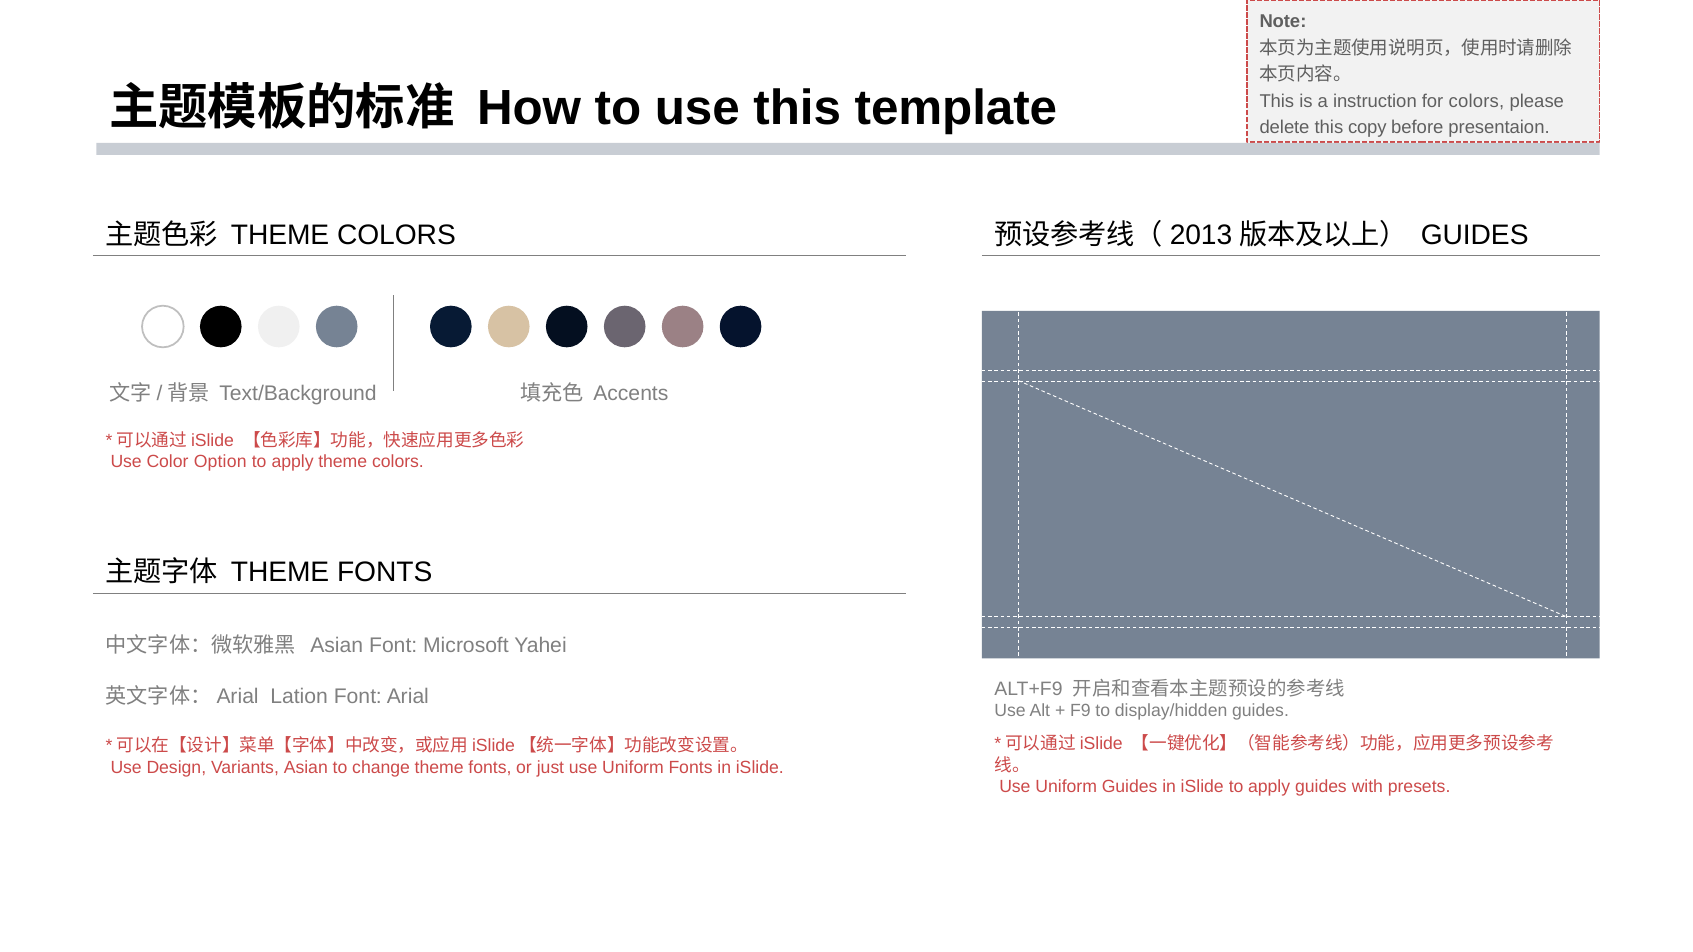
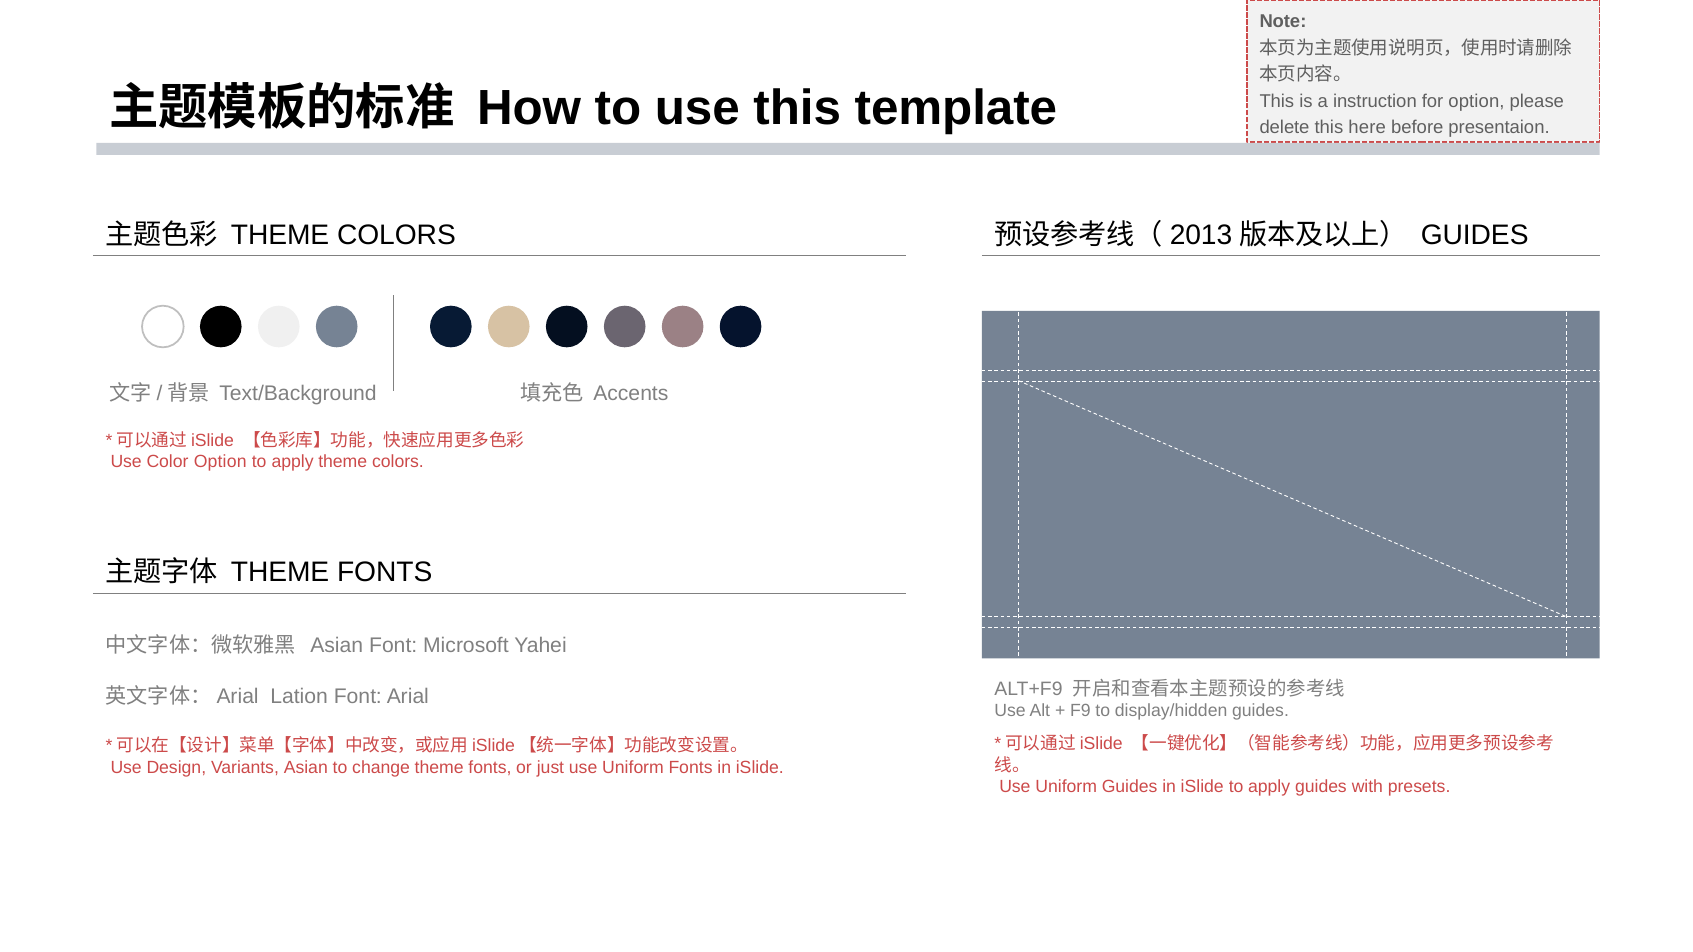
for colors: colors -> option (1476, 101)
copy: copy -> here (1367, 128)
